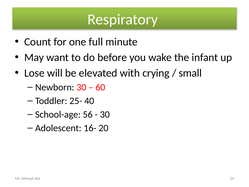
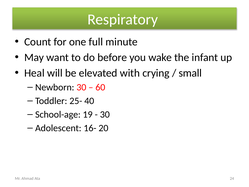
Lose: Lose -> Heal (34, 73)
56: 56 -> 19 (88, 114)
